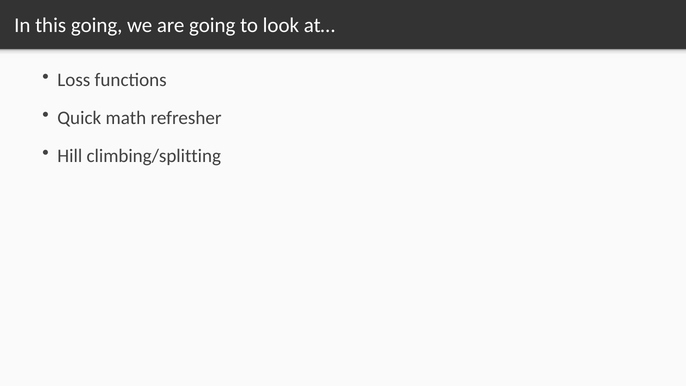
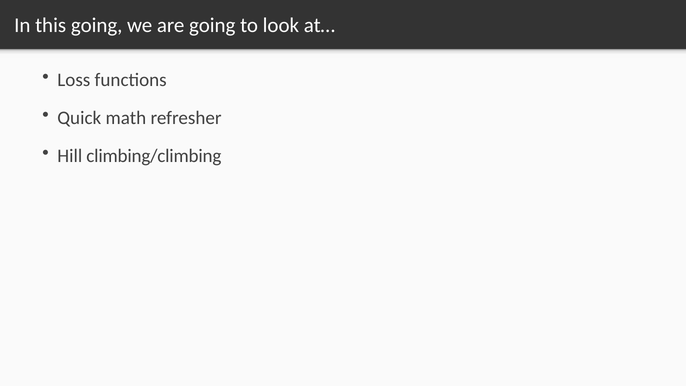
climbing/splitting: climbing/splitting -> climbing/climbing (154, 156)
